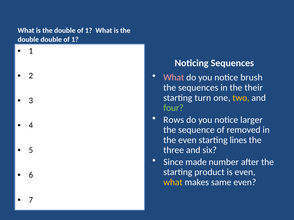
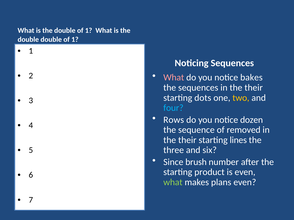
brush: brush -> bakes (251, 78)
turn: turn -> dots (203, 98)
four colour: light green -> light blue (173, 108)
larger: larger -> dozen (252, 120)
even: even -> their (187, 140)
made: made -> brush (196, 162)
what colour: yellow -> light green (173, 183)
same: same -> plans (221, 183)
